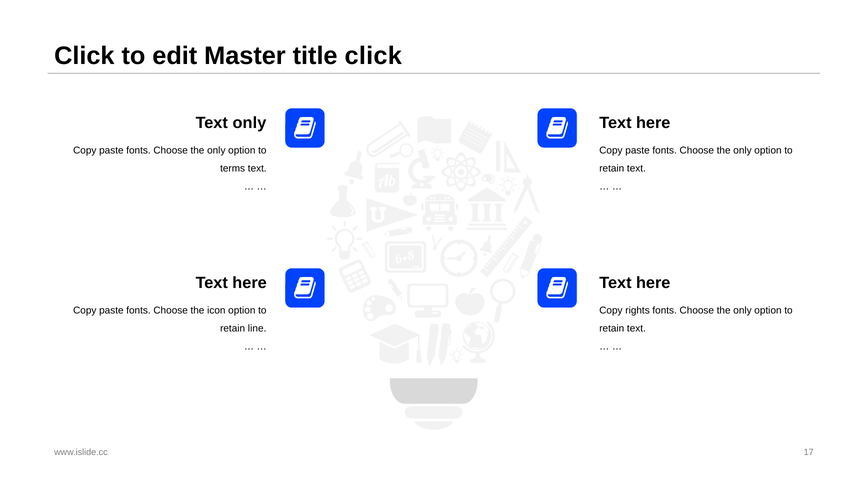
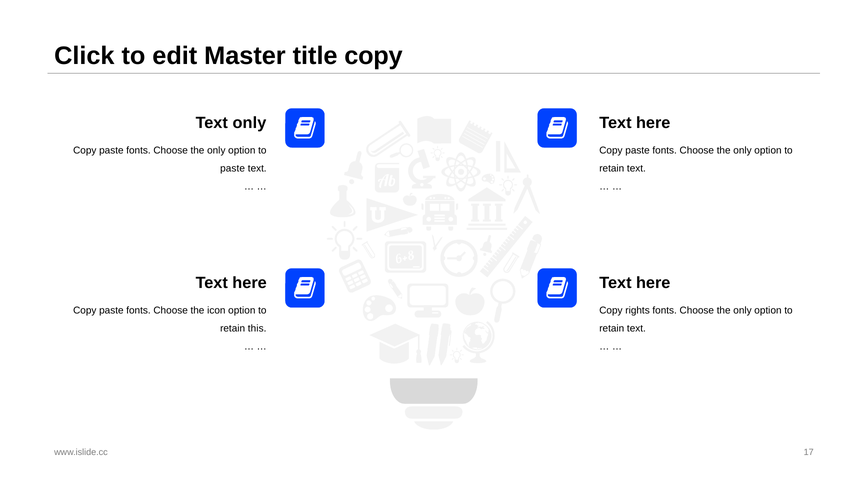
title click: click -> copy (373, 56)
terms: terms -> paste (233, 169)
line: line -> this (257, 329)
